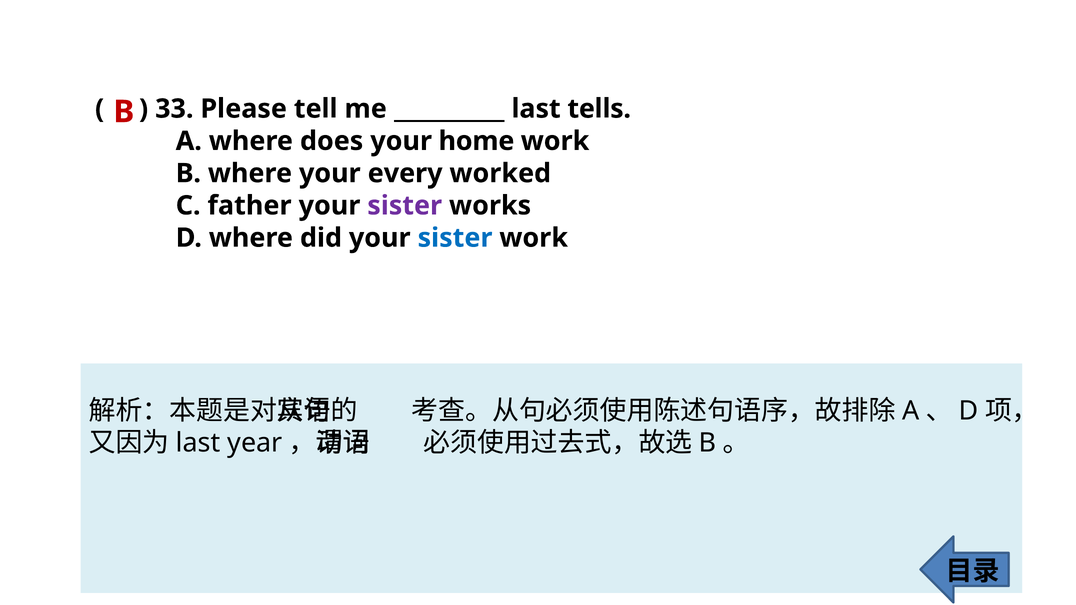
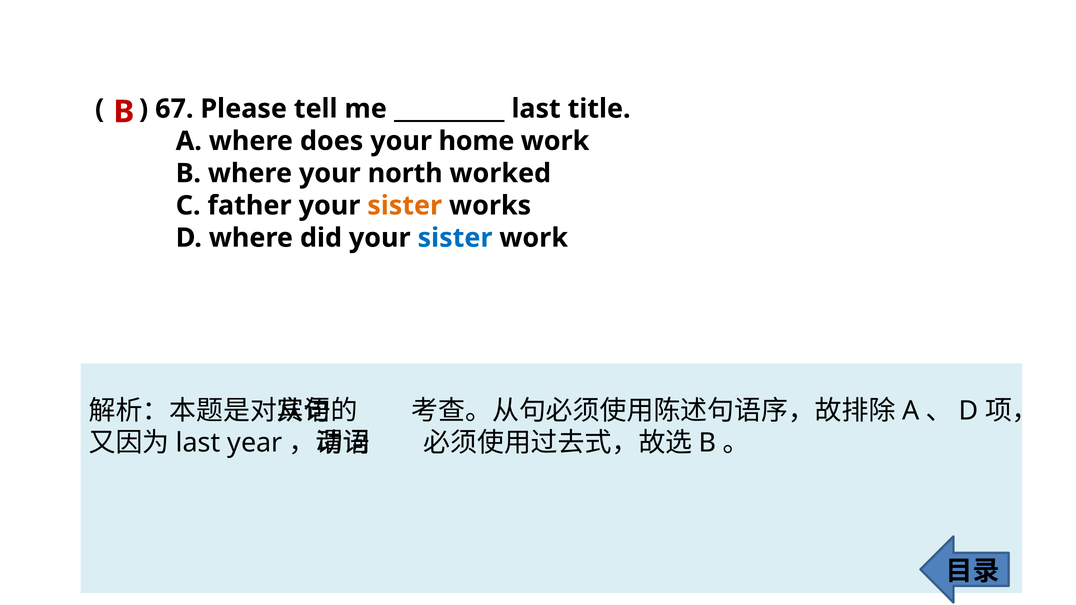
33: 33 -> 67 (174, 109)
tells: tells -> title (599, 109)
every: every -> north (405, 173)
sister colour: purple -> orange (405, 206)
